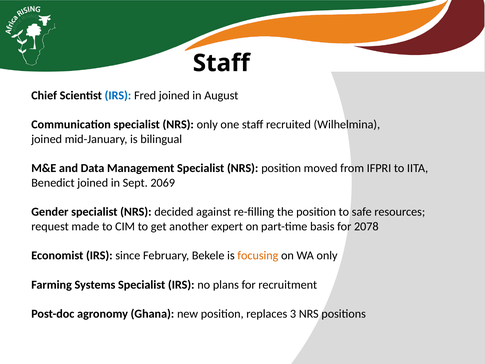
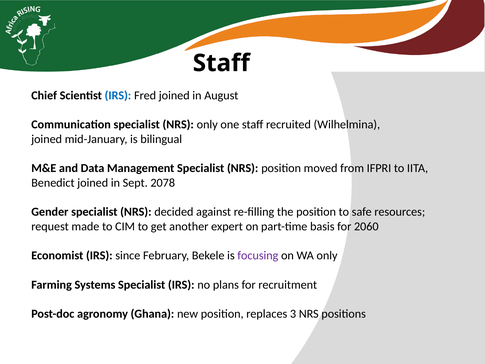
2069: 2069 -> 2078 (163, 183)
2078: 2078 -> 2060 (366, 226)
focusing colour: orange -> purple (258, 255)
